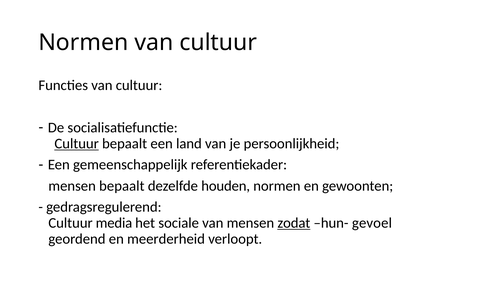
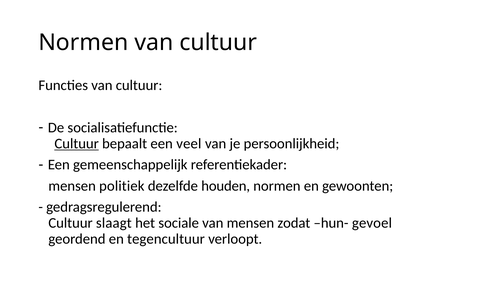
land: land -> veel (189, 143)
mensen bepaalt: bepaalt -> politiek (122, 186)
media: media -> slaagt (114, 223)
zodat underline: present -> none (294, 223)
meerderheid: meerderheid -> tegencultuur (166, 239)
